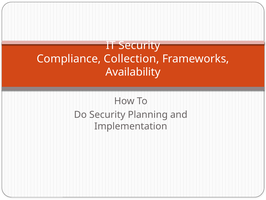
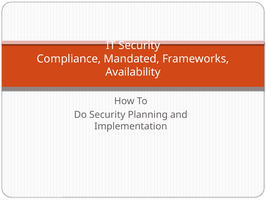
Collection: Collection -> Mandated (132, 59)
